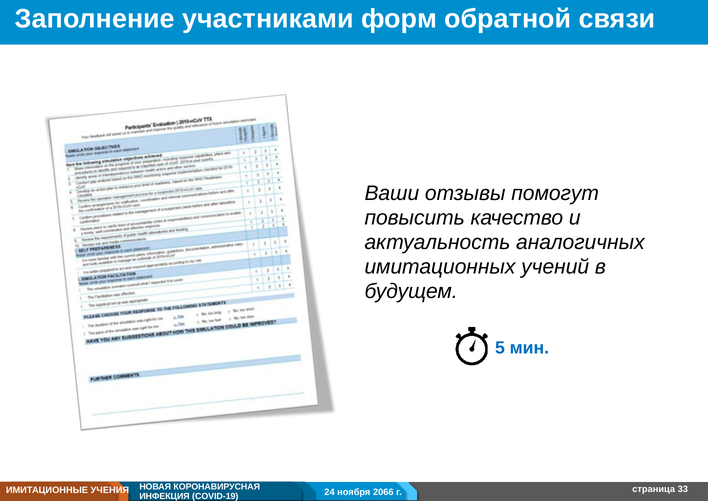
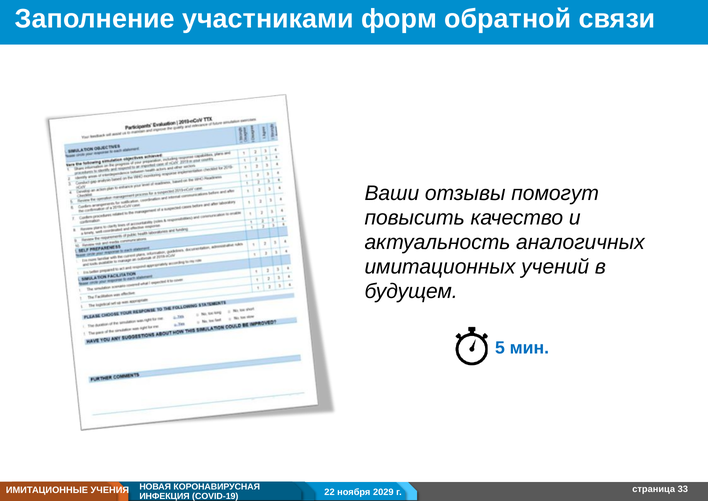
24: 24 -> 22 (330, 492)
2066: 2066 -> 2029 (383, 492)
